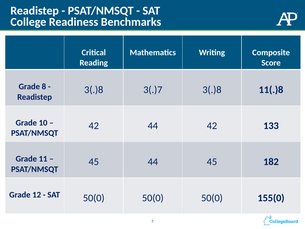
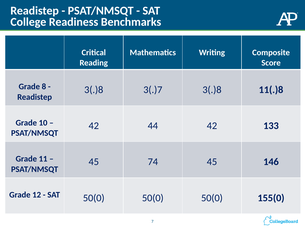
45 44: 44 -> 74 (153, 162)
182: 182 -> 146 (271, 162)
